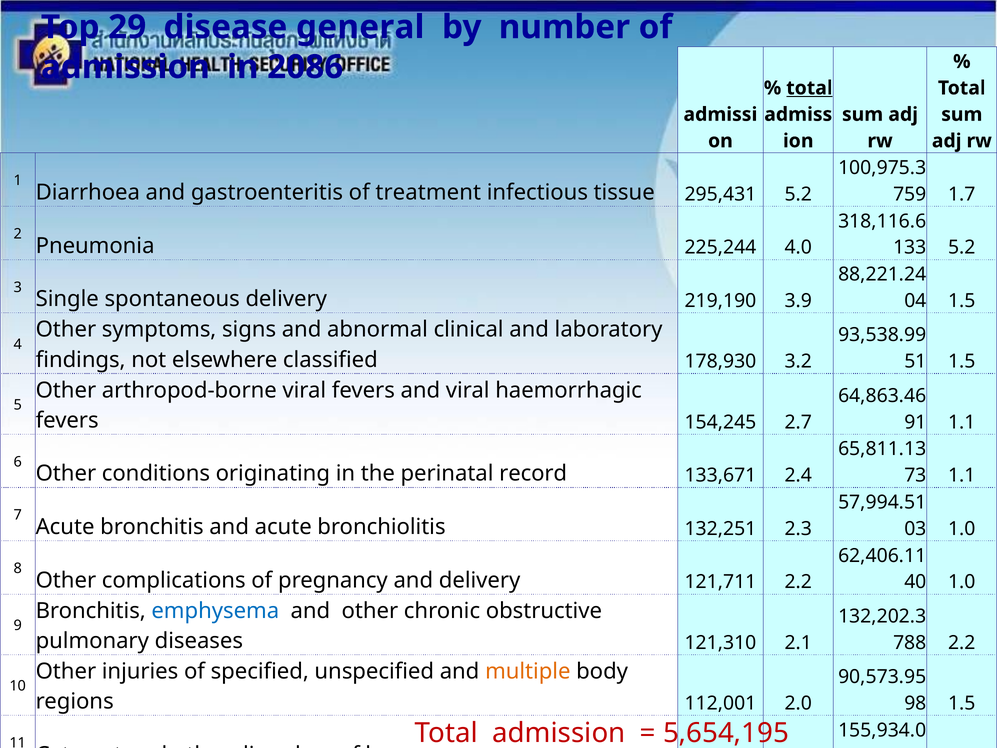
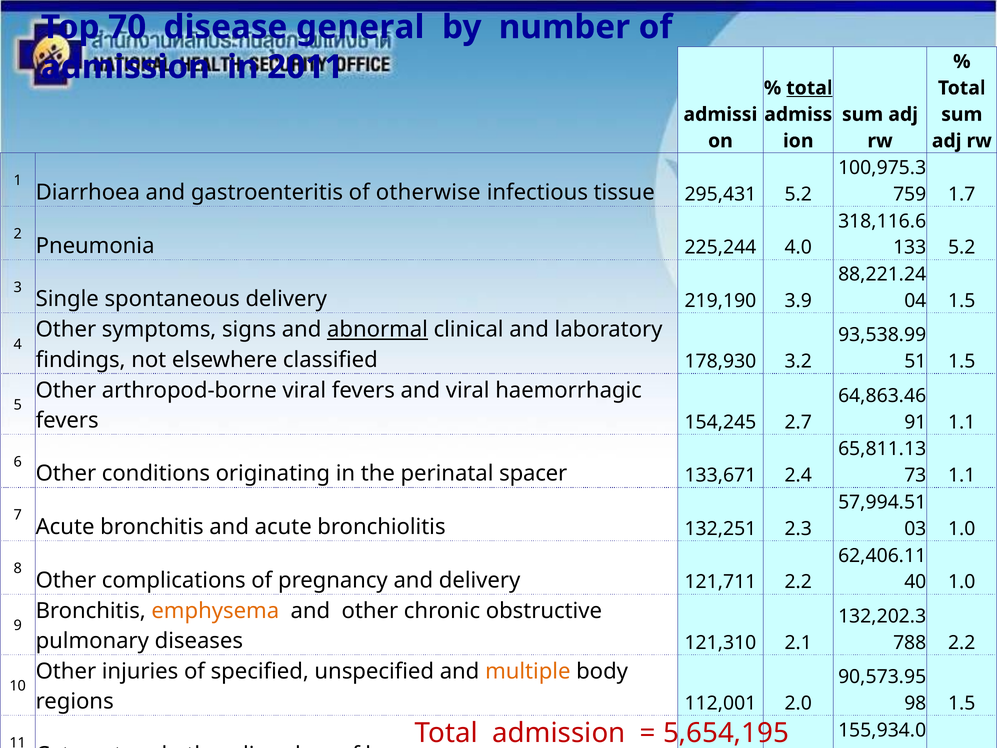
29: 29 -> 70 (127, 27)
2086: 2086 -> 2011 (305, 67)
treatment: treatment -> otherwise (428, 192)
abnormal underline: none -> present (378, 330)
record: record -> spacer (533, 474)
emphysema colour: blue -> orange (215, 611)
